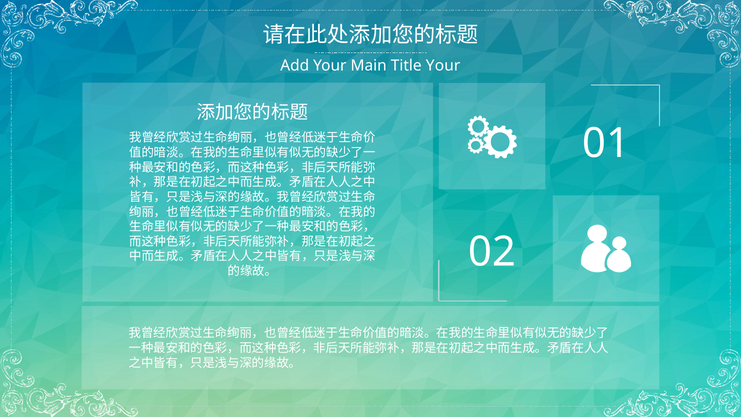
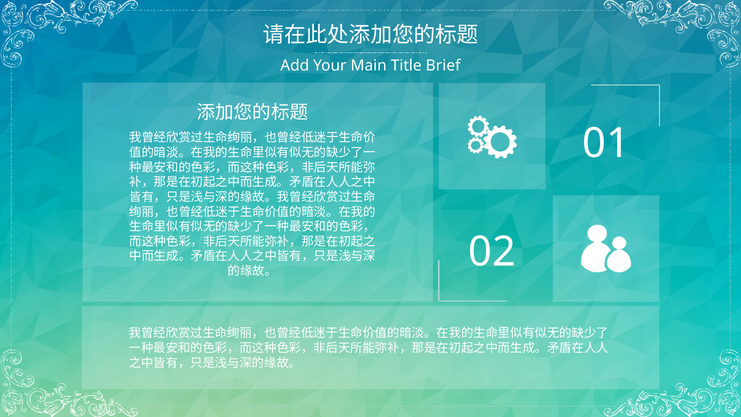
Title Your: Your -> Brief (443, 65)
